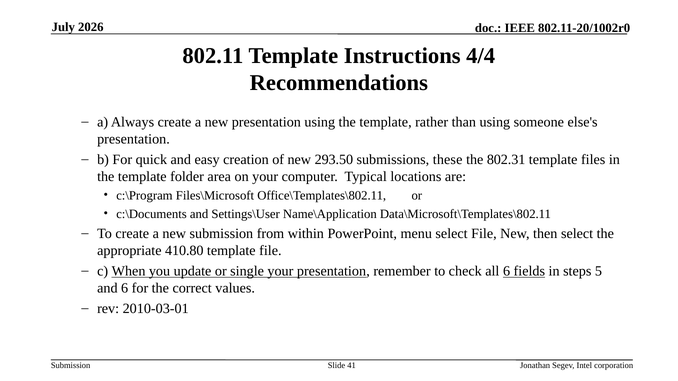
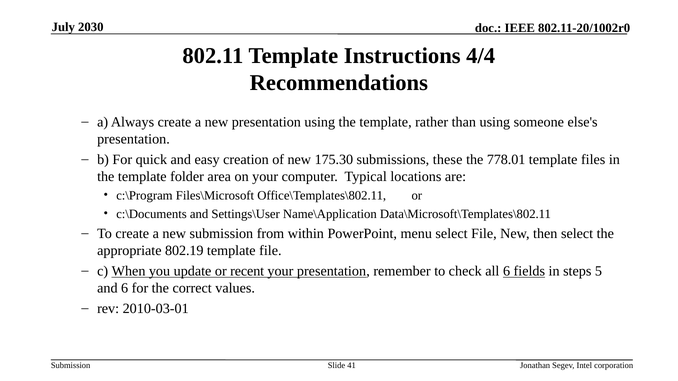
2026: 2026 -> 2030 (91, 27)
293.50: 293.50 -> 175.30 (334, 160)
802.31: 802.31 -> 778.01 (506, 160)
410.80: 410.80 -> 802.19 (184, 251)
single: single -> recent (247, 271)
